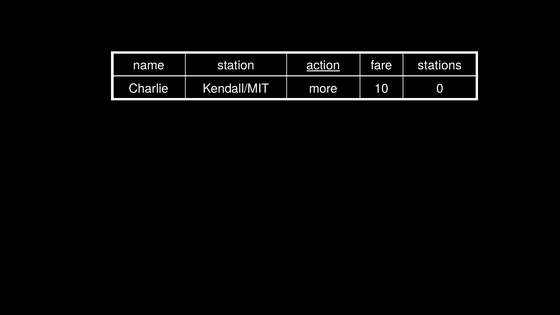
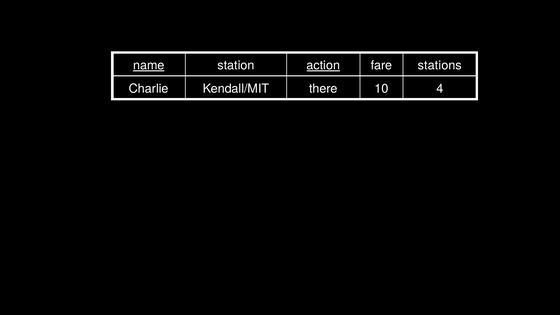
name underline: none -> present (149, 65)
more: more -> there (323, 89)
0: 0 -> 4 (440, 89)
